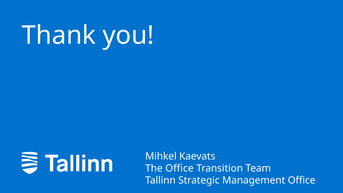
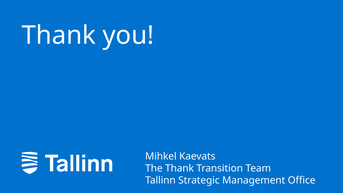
The Office: Office -> Thank (180, 168)
